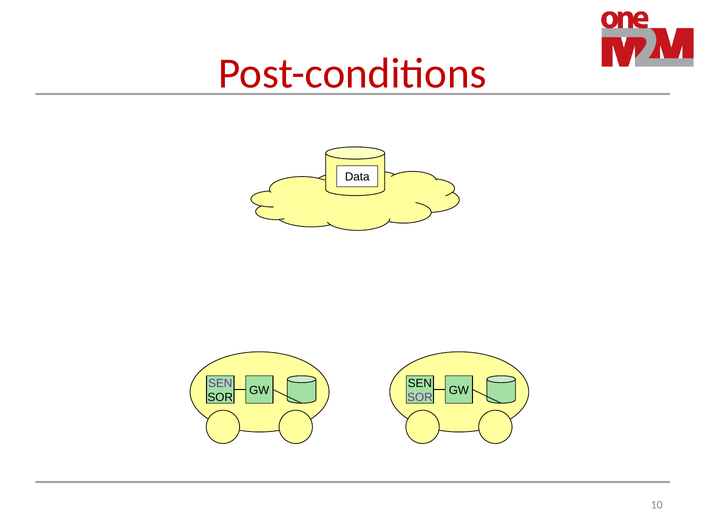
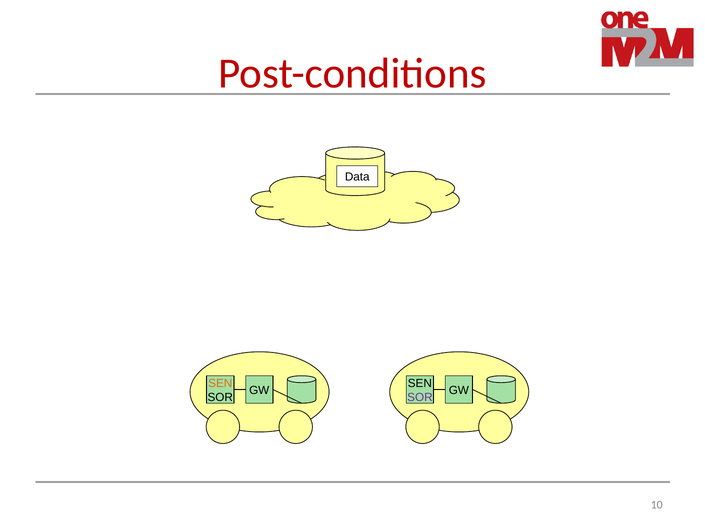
SEN colour: purple -> orange (220, 383)
